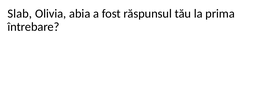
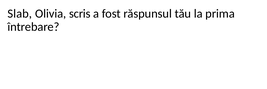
abia: abia -> scris (80, 14)
